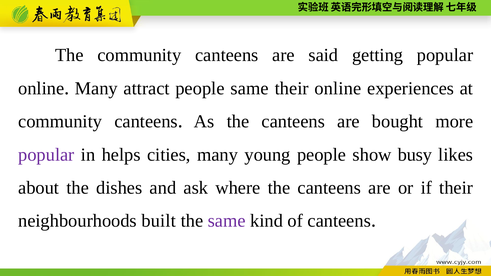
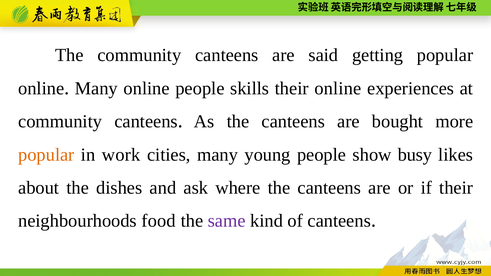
Many attract: attract -> online (147, 88)
people same: same -> skills (250, 88)
popular colour: purple -> orange (46, 155)
helps: helps -> work (121, 155)
built: built -> food (159, 221)
